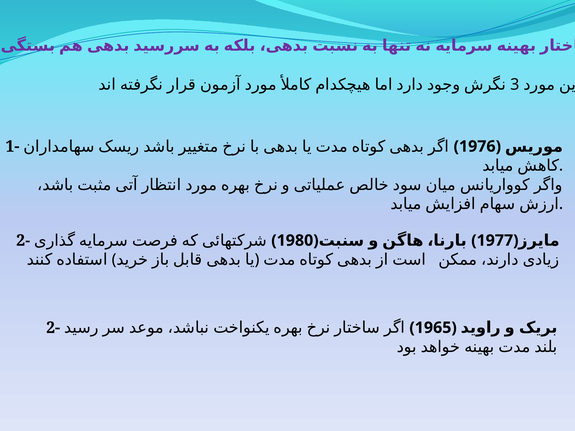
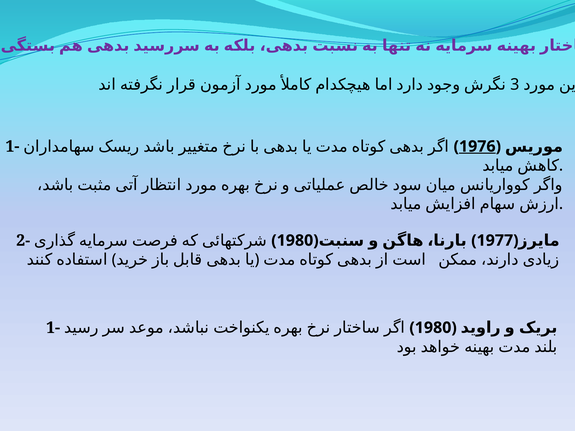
1976 underline: none -> present (477, 146)
2-: 2- -> 1- (53, 328)
1965: 1965 -> 1980 (433, 328)
